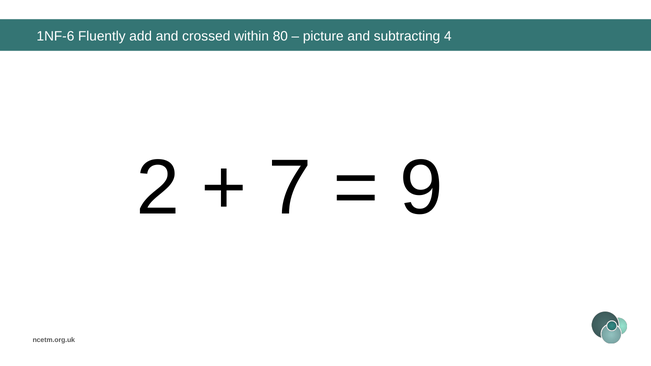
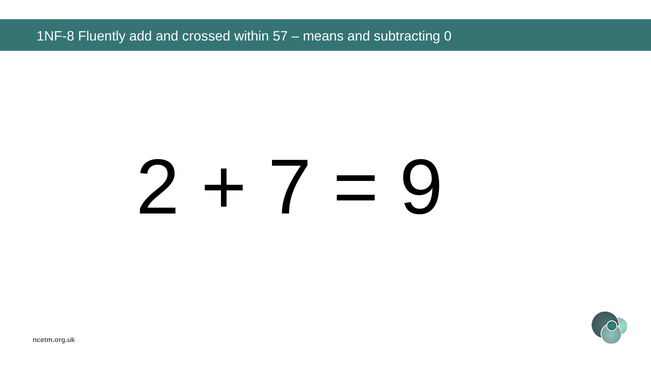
1NF-6: 1NF-6 -> 1NF-8 (55, 36)
80: 80 -> 57 (280, 36)
picture: picture -> means (323, 36)
4: 4 -> 0 (448, 36)
